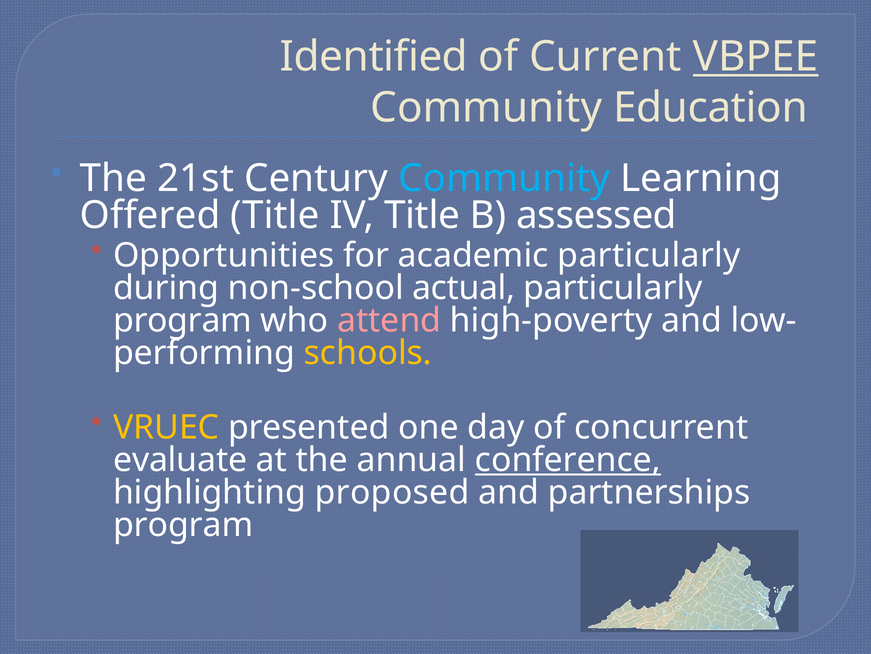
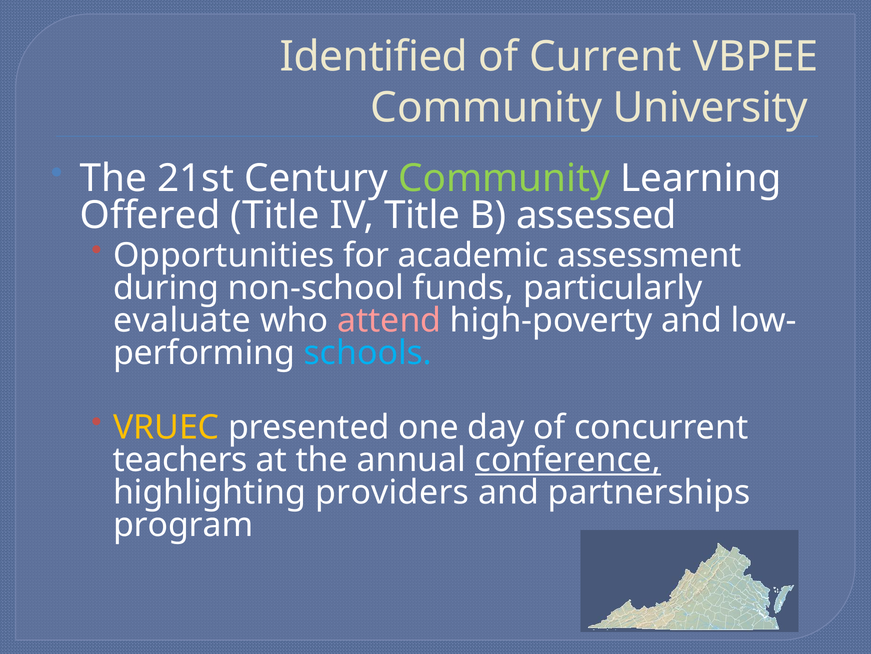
VBPEE underline: present -> none (756, 57)
Education: Education -> University (710, 108)
Community colour: light blue -> light green (504, 178)
academic particularly: particularly -> assessment (649, 255)
actual: actual -> funds (463, 288)
program: program -> evaluate (182, 320)
schools colour: yellow -> light blue (368, 352)
evaluate: evaluate -> teachers (180, 459)
proposed: proposed -> providers (392, 492)
